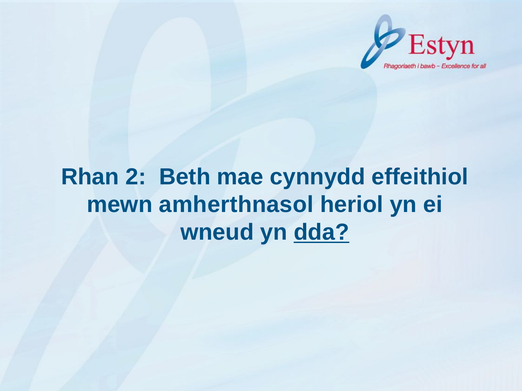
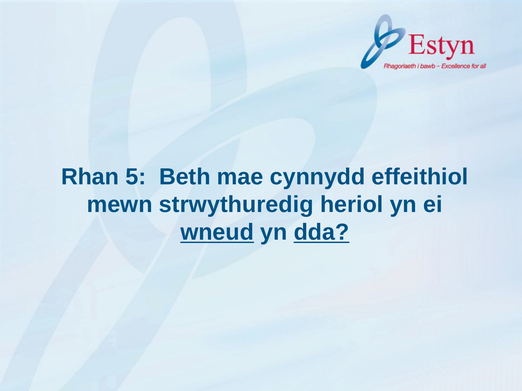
2: 2 -> 5 (136, 177)
amherthnasol: amherthnasol -> strwythuredig (236, 205)
wneud underline: none -> present (217, 233)
